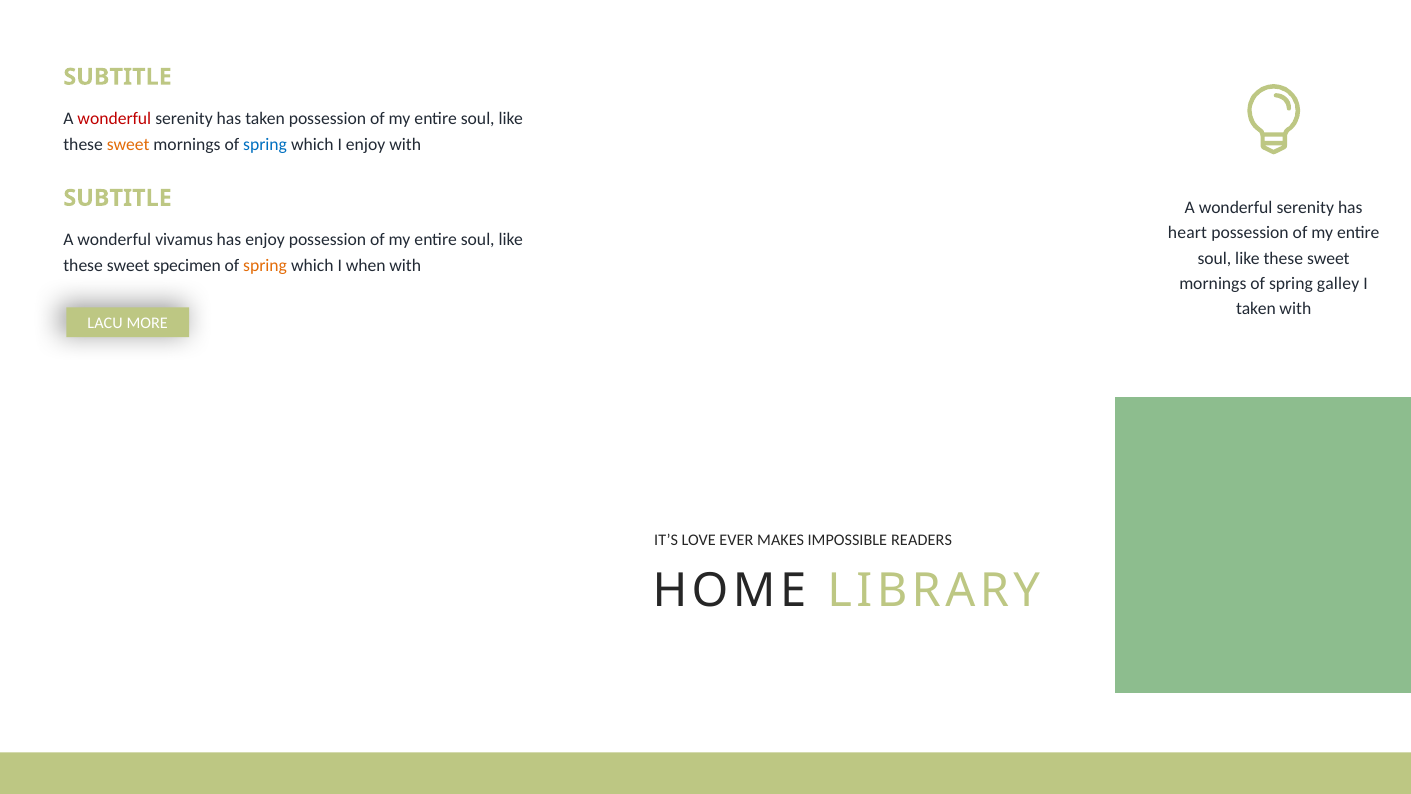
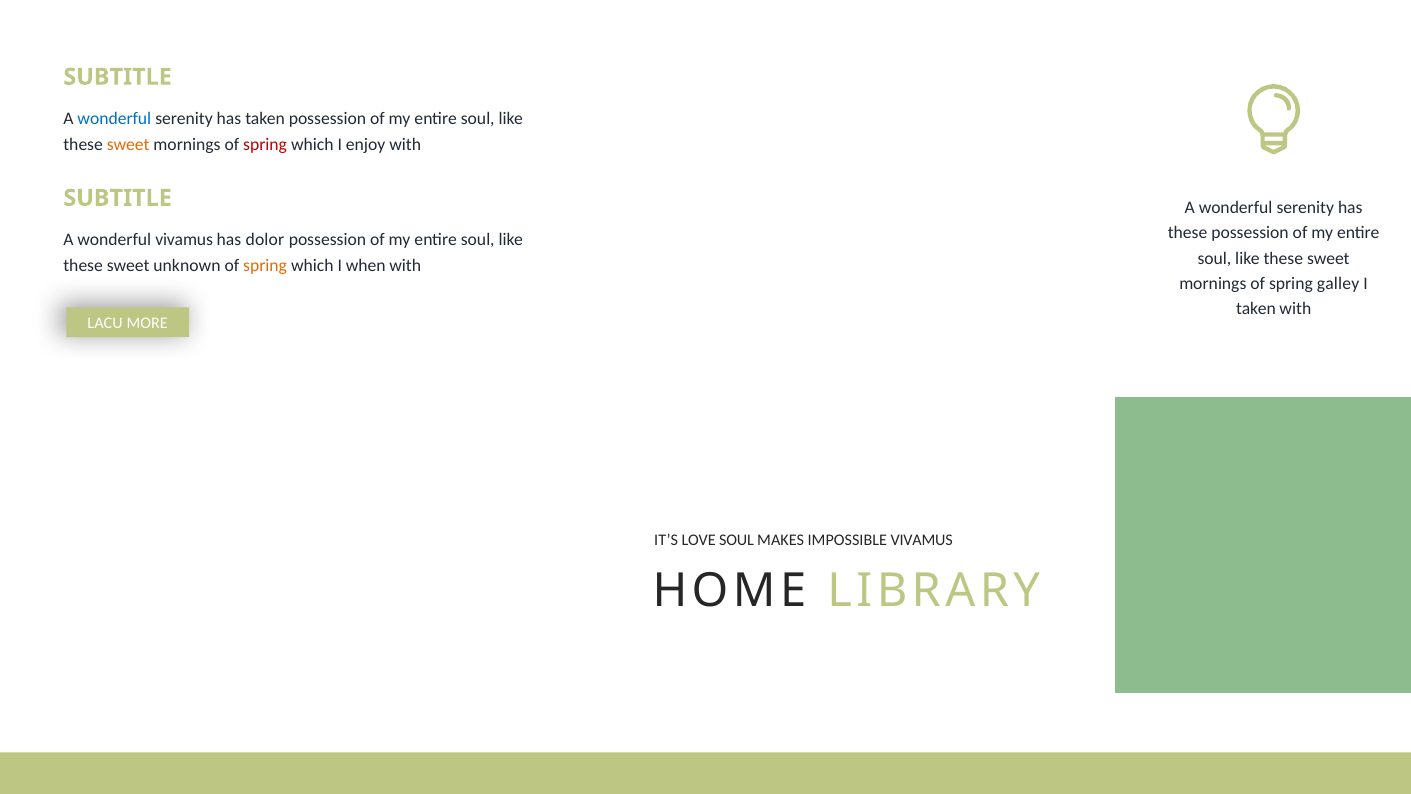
wonderful colour: red -> blue (114, 119)
spring colour: blue -> red (265, 144)
heart: heart -> these (1188, 233)
has enjoy: enjoy -> dolor (265, 240)
specimen: specimen -> unknown (187, 265)
LOVE EVER: EVER -> SOUL (736, 540)
IMPOSSIBLE READERS: READERS -> VIVAMUS (922, 540)
